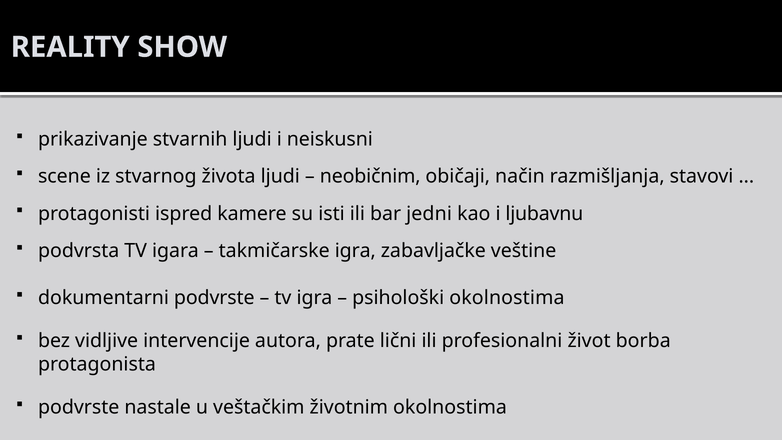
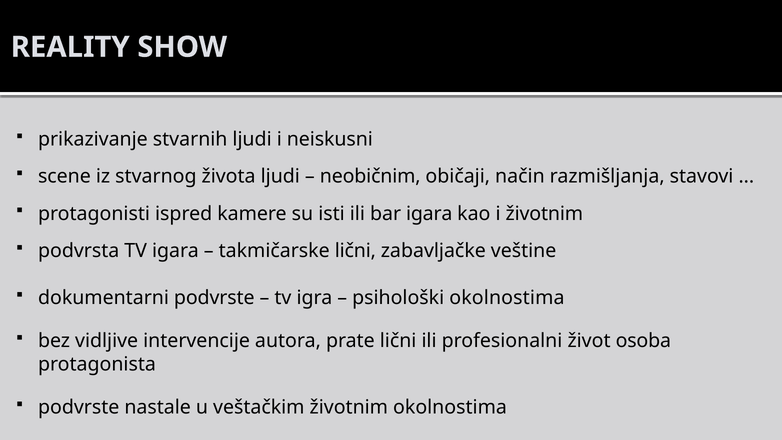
bar jedni: jedni -> igara (429, 214)
i ljubavnu: ljubavnu -> životnim (544, 214)
takmičarske igra: igra -> lični (355, 251)
borba: borba -> osoba (643, 341)
